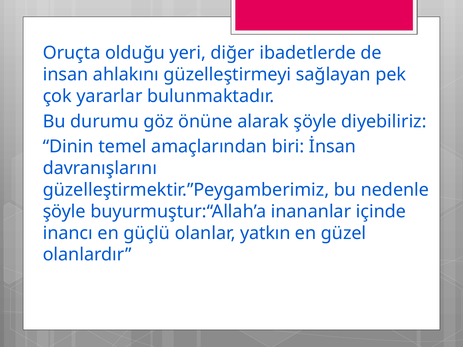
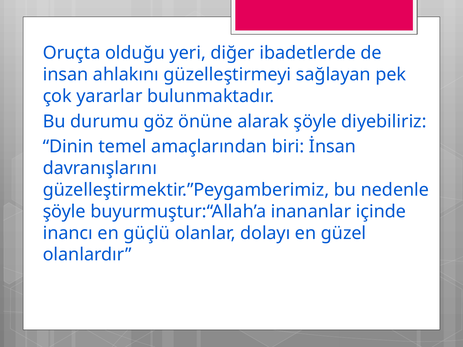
yatkın: yatkın -> dolayı (265, 233)
